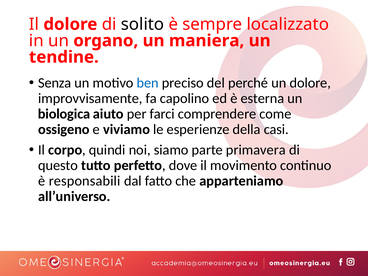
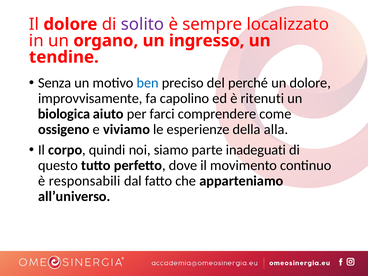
solito colour: black -> purple (143, 24)
maniera: maniera -> ingresso (207, 41)
esterna: esterna -> ritenuti (262, 98)
casi: casi -> alla (276, 129)
primavera: primavera -> inadeguati (256, 150)
